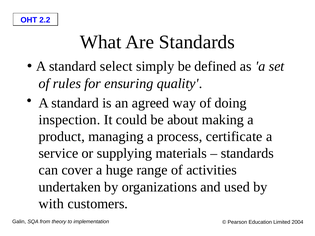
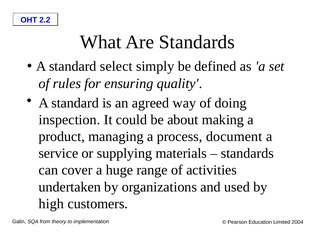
certificate: certificate -> document (234, 137)
with: with -> high (51, 204)
